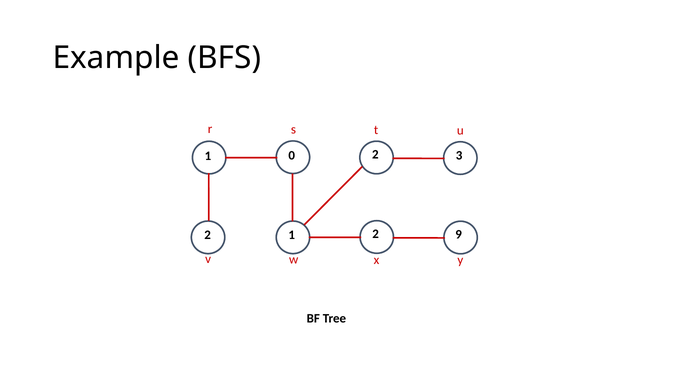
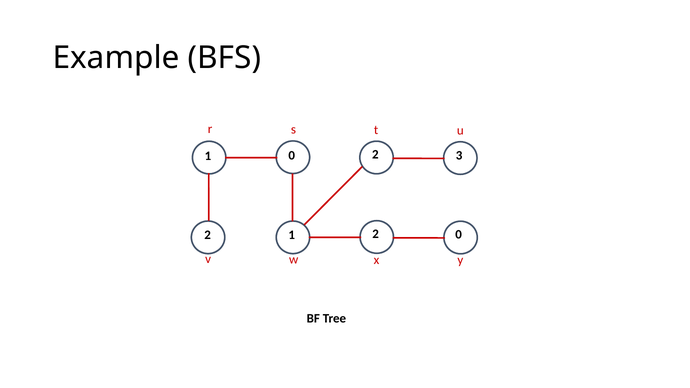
2 9: 9 -> 0 (459, 234)
